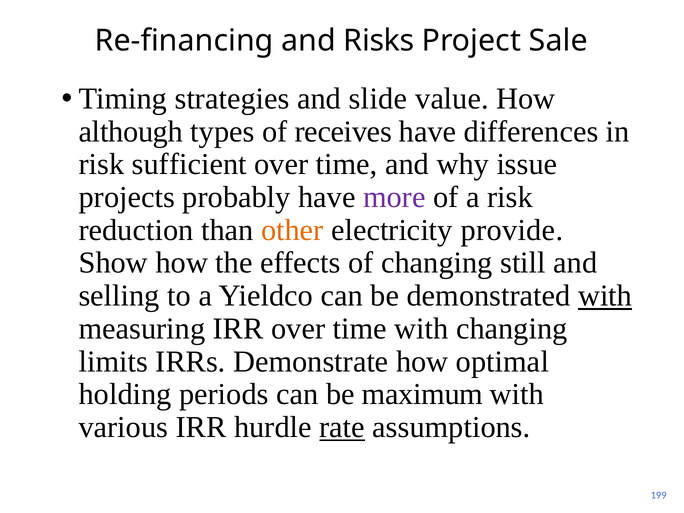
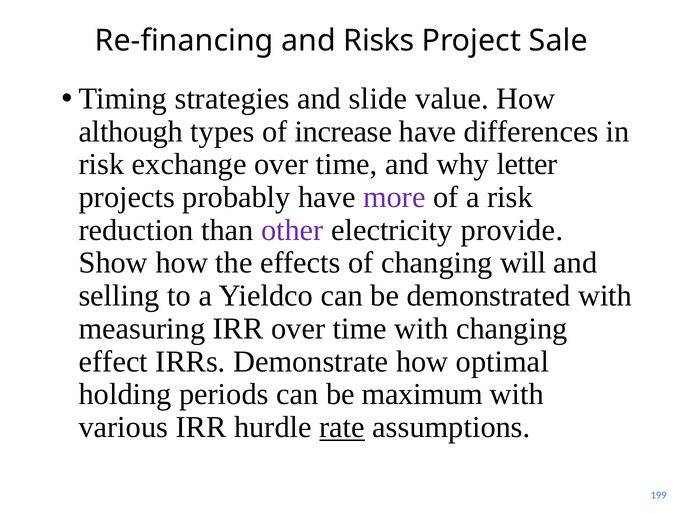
receives: receives -> increase (343, 132)
sufficient: sufficient -> exchange (189, 164)
issue: issue -> letter (527, 164)
other colour: orange -> purple (292, 230)
still: still -> will (523, 263)
with underline: present -> none (605, 296)
limits: limits -> effect (113, 361)
